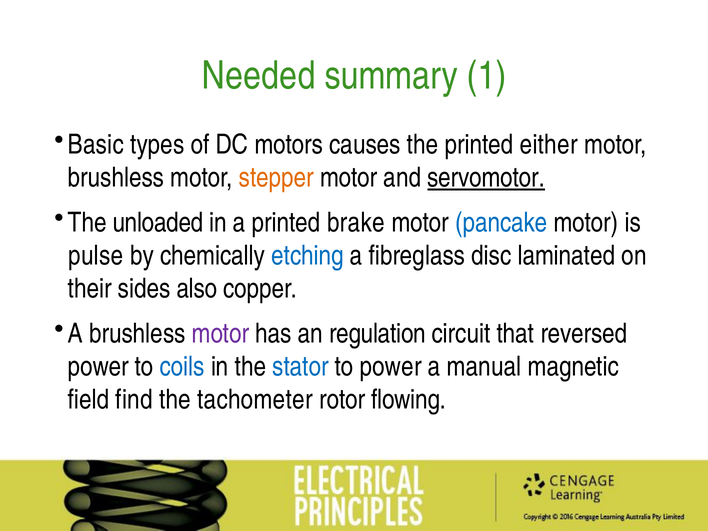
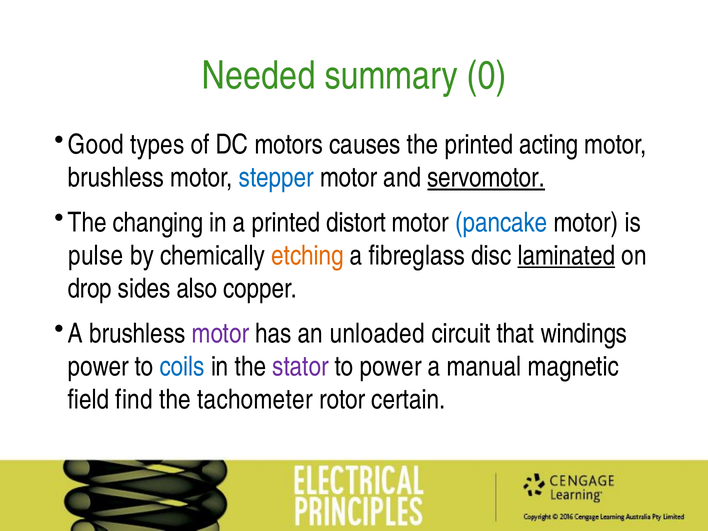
1: 1 -> 0 (487, 76)
Basic: Basic -> Good (96, 145)
either: either -> acting (549, 145)
stepper colour: orange -> blue (276, 178)
unloaded: unloaded -> changing (158, 222)
brake: brake -> distort (356, 222)
etching colour: blue -> orange (308, 256)
laminated underline: none -> present (566, 256)
their: their -> drop (90, 289)
regulation: regulation -> unloaded (377, 333)
reversed: reversed -> windings (584, 333)
stator colour: blue -> purple (301, 367)
flowing: flowing -> certain (409, 400)
